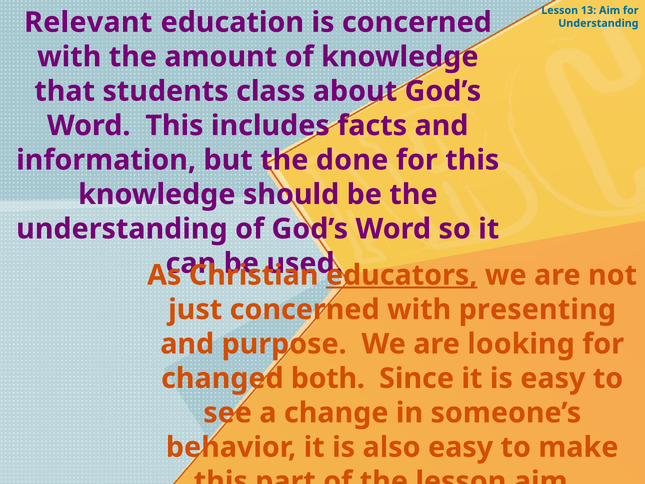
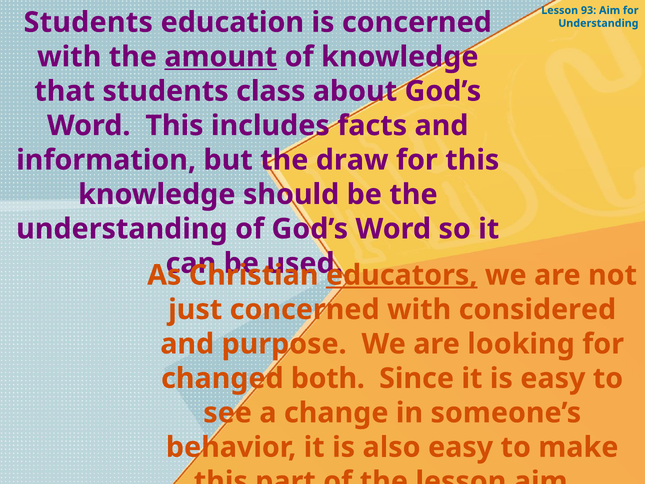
13: 13 -> 93 (589, 10)
Relevant: Relevant -> Students (88, 22)
amount underline: none -> present (221, 57)
done: done -> draw (352, 160)
presenting: presenting -> considered (537, 309)
